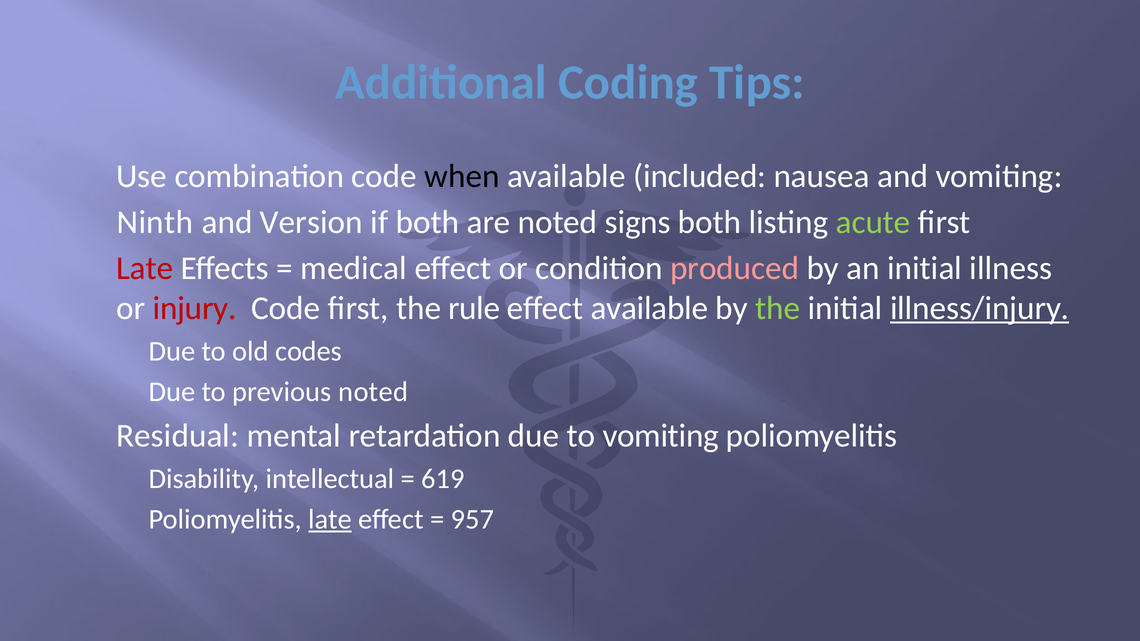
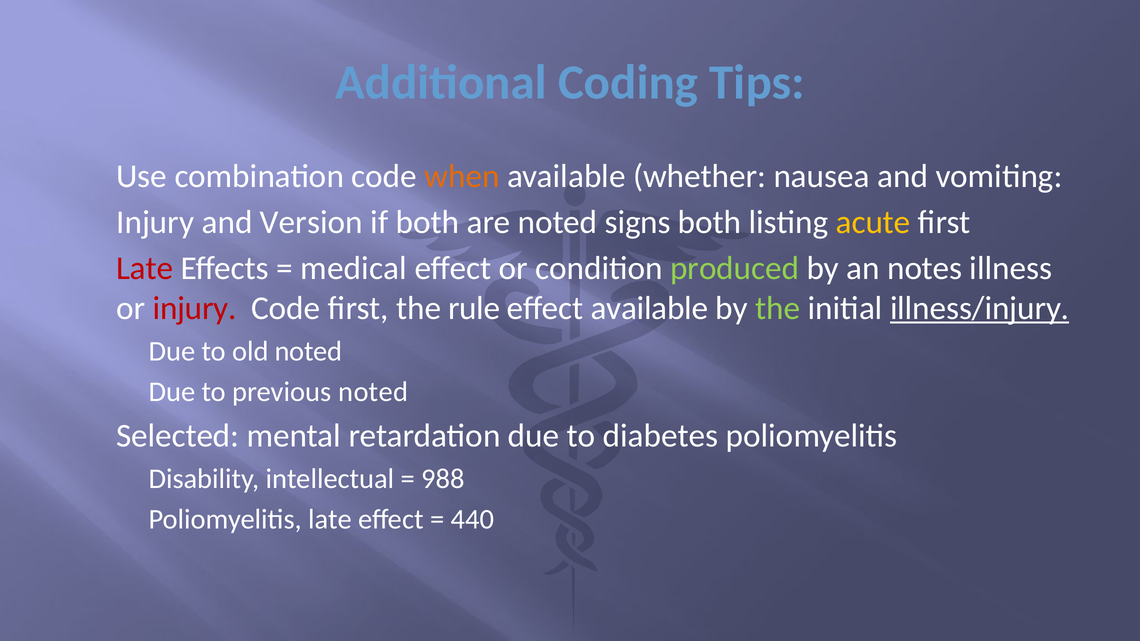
when colour: black -> orange (462, 176)
included: included -> whether (700, 176)
Ninth: Ninth -> Injury (155, 222)
acute colour: light green -> yellow (873, 222)
produced colour: pink -> light green (735, 269)
an initial: initial -> notes (925, 269)
old codes: codes -> noted (309, 352)
Residual: Residual -> Selected (178, 436)
to vomiting: vomiting -> diabetes (661, 436)
619: 619 -> 988 (443, 479)
late underline: present -> none (330, 519)
957: 957 -> 440 (472, 519)
